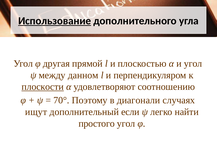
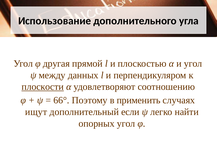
Использование underline: present -> none (55, 21)
данном: данном -> данных (83, 75)
70°: 70° -> 66° (61, 100)
диагонали: диагонали -> применить (139, 100)
простого: простого -> опорных (97, 123)
